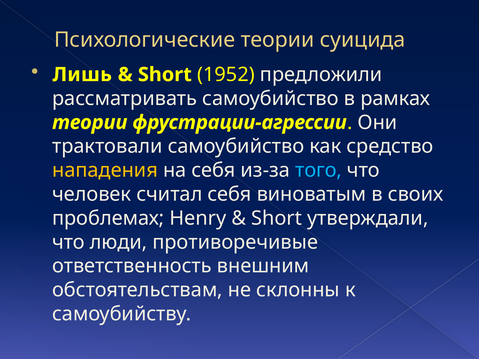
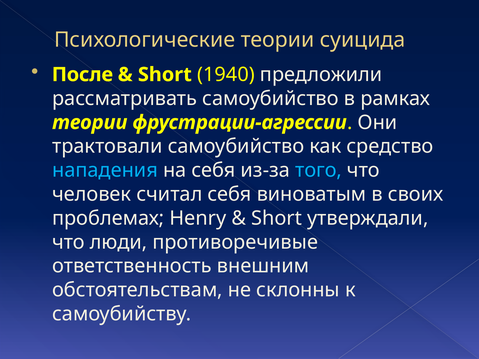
Лишь: Лишь -> После (82, 75)
1952: 1952 -> 1940 (226, 75)
нападения colour: yellow -> light blue (105, 170)
